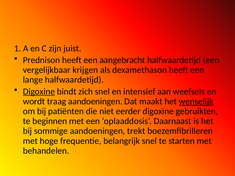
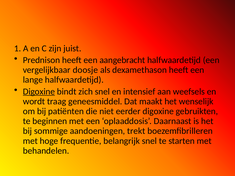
krijgen: krijgen -> doosje (85, 70)
traag aandoeningen: aandoeningen -> geneesmiddel (95, 102)
wenselijk underline: present -> none (196, 102)
